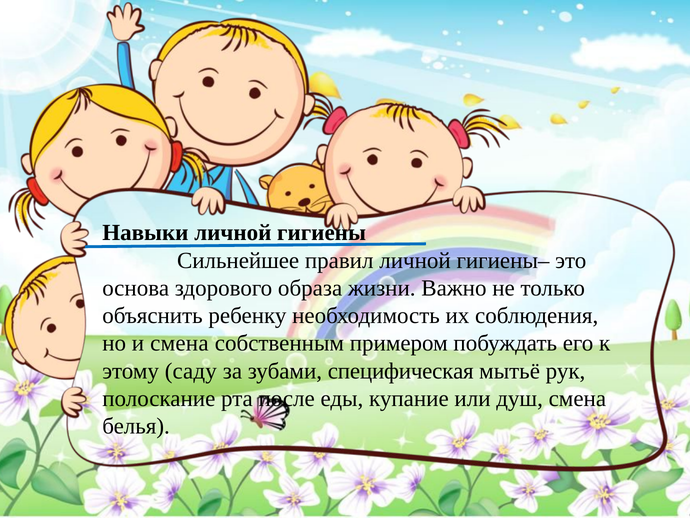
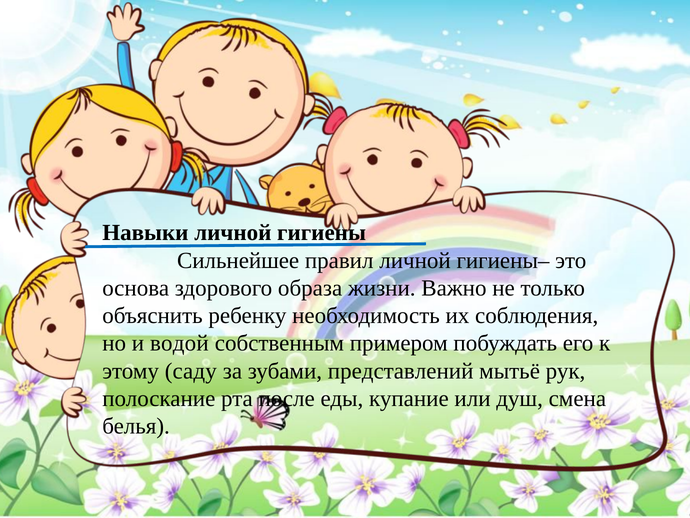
и смена: смена -> водой (179, 343)
специфическая: специфическая -> представлений (401, 371)
